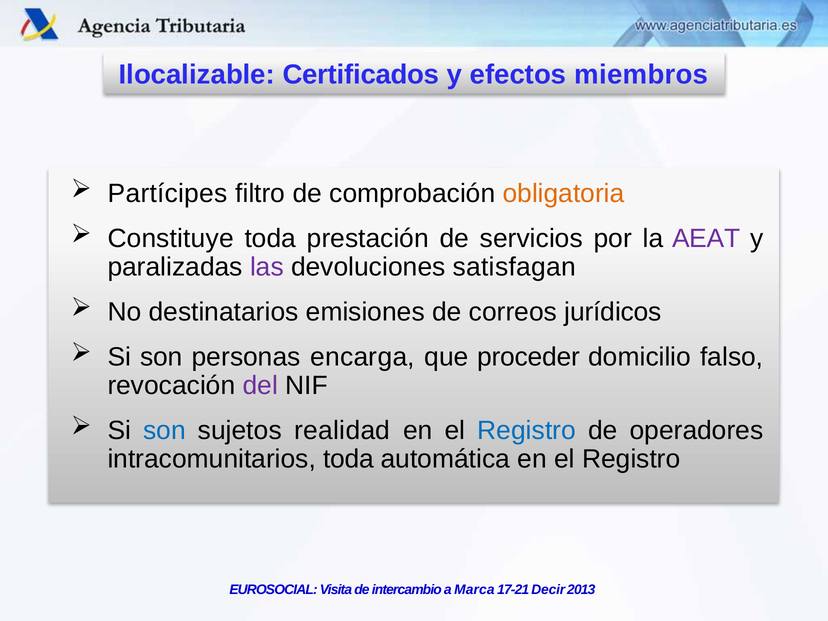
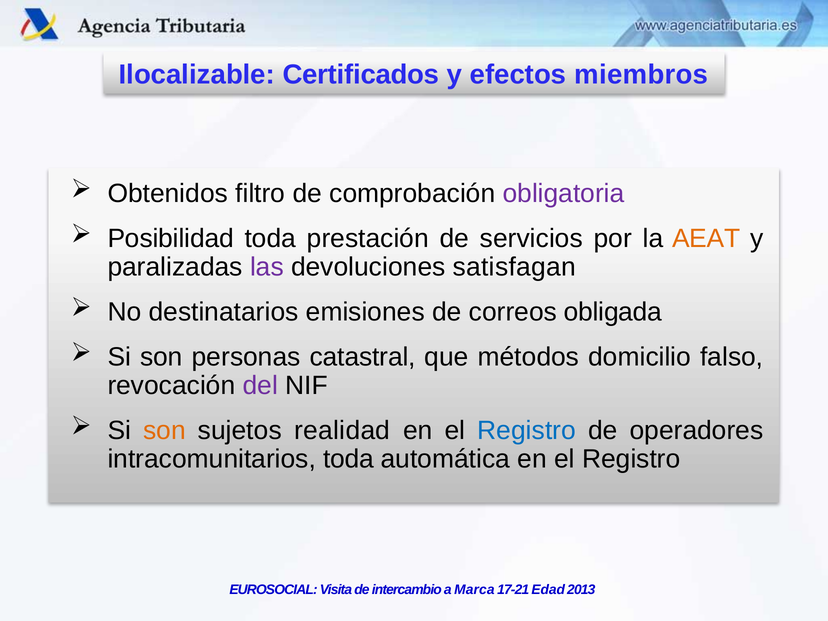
Partícipes: Partícipes -> Obtenidos (168, 193)
obligatoria colour: orange -> purple (564, 193)
Constituye: Constituye -> Posibilidad (171, 238)
AEAT colour: purple -> orange (706, 238)
jurídicos: jurídicos -> obligada (613, 312)
encarga: encarga -> catastral (363, 357)
proceder: proceder -> métodos (528, 357)
son colour: blue -> orange (164, 430)
Decir: Decir -> Edad (548, 590)
